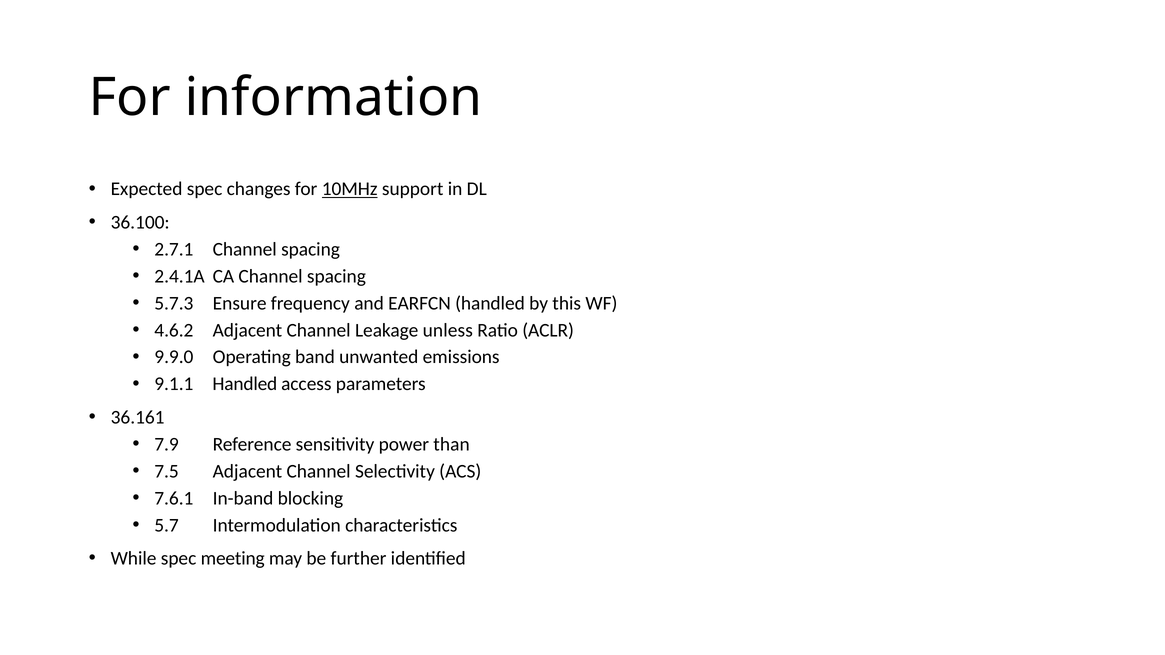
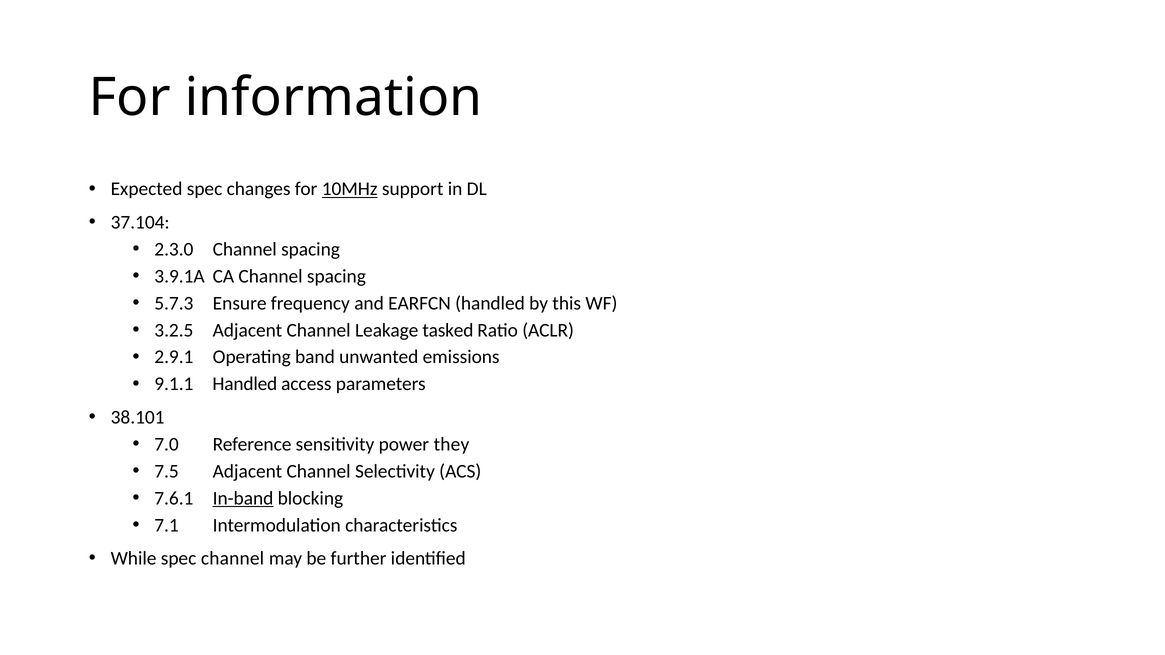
36.100: 36.100 -> 37.104 (140, 222)
2.7.1: 2.7.1 -> 2.3.0 (174, 249)
2.4.1A: 2.4.1A -> 3.9.1A (180, 276)
4.6.2: 4.6.2 -> 3.2.5 (174, 330)
unless: unless -> tasked (448, 330)
9.9.0: 9.9.0 -> 2.9.1 (174, 357)
36.161: 36.161 -> 38.101 (138, 417)
7.9: 7.9 -> 7.0 (167, 444)
than: than -> they (452, 444)
In-band underline: none -> present (243, 498)
5.7: 5.7 -> 7.1 (167, 525)
spec meeting: meeting -> channel (233, 558)
